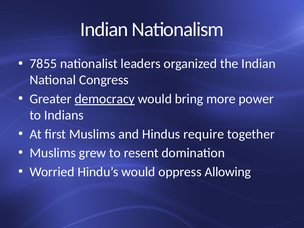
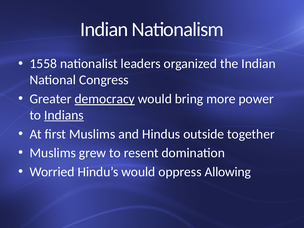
7855: 7855 -> 1558 (43, 64)
Indians underline: none -> present (64, 115)
require: require -> outside (204, 134)
